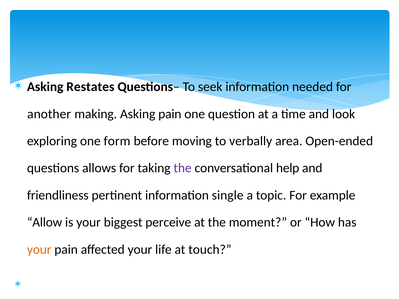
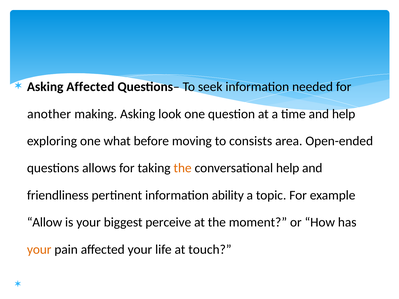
Asking Restates: Restates -> Affected (90, 87)
Asking pain: pain -> look (170, 114)
and look: look -> help (344, 114)
form: form -> what (117, 141)
verbally: verbally -> consists (251, 141)
the colour: purple -> orange (183, 168)
single: single -> ability (228, 195)
